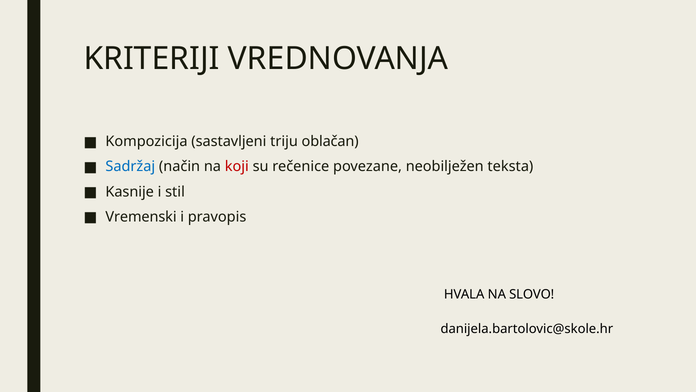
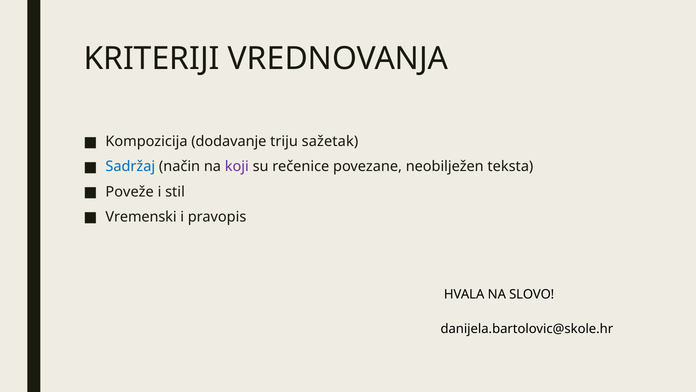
sastavljeni: sastavljeni -> dodavanje (229, 141)
oblačan: oblačan -> sažetak (330, 141)
koji colour: red -> purple (237, 166)
Kasnije: Kasnije -> Poveže (130, 192)
